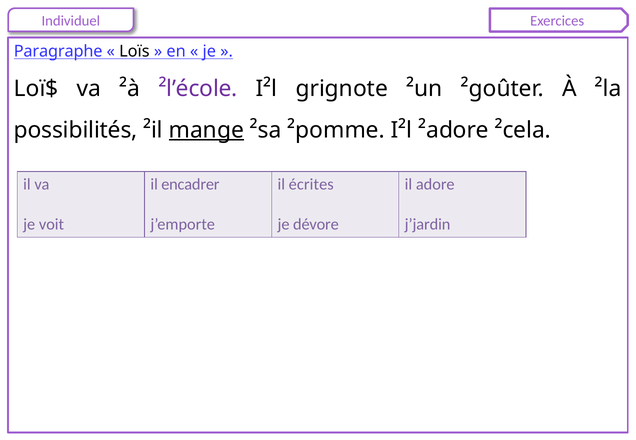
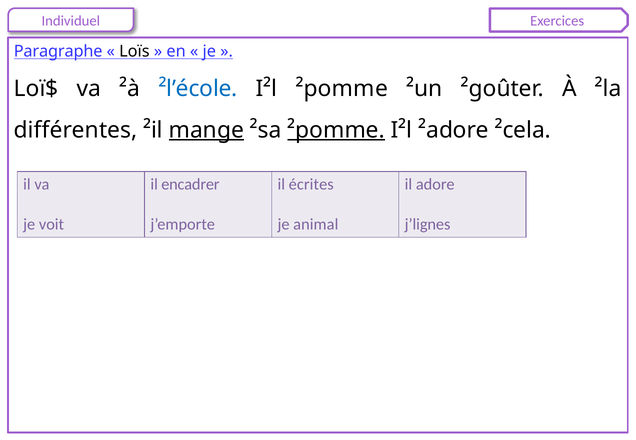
²l’école colour: purple -> blue (198, 89)
I²l grignote: grignote -> ²pomme (342, 89)
possibilités: possibilités -> différentes (76, 130)
²pomme underline: none -> present (336, 130)
dévore: dévore -> animal (316, 225)
j’jardin: j’jardin -> j’lignes (428, 225)
